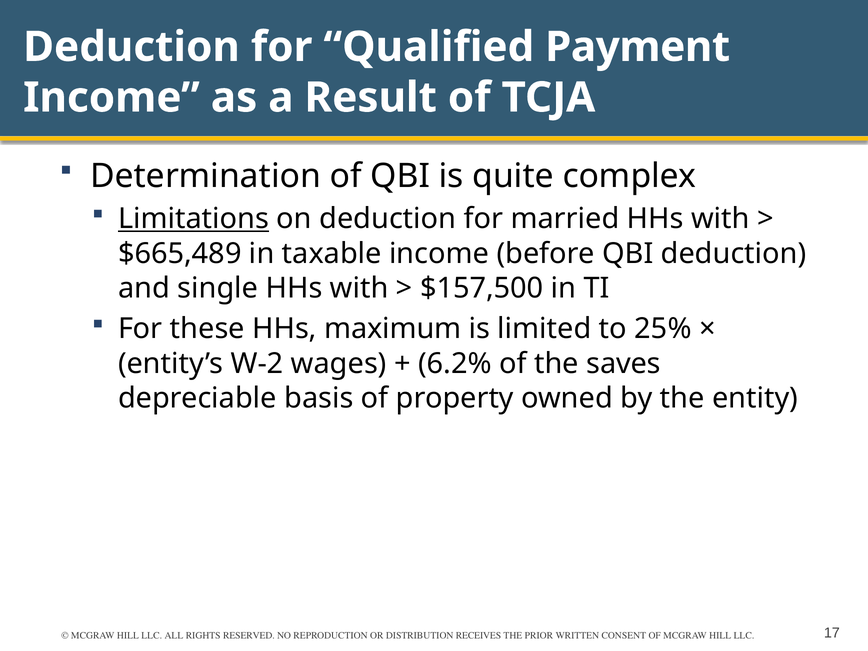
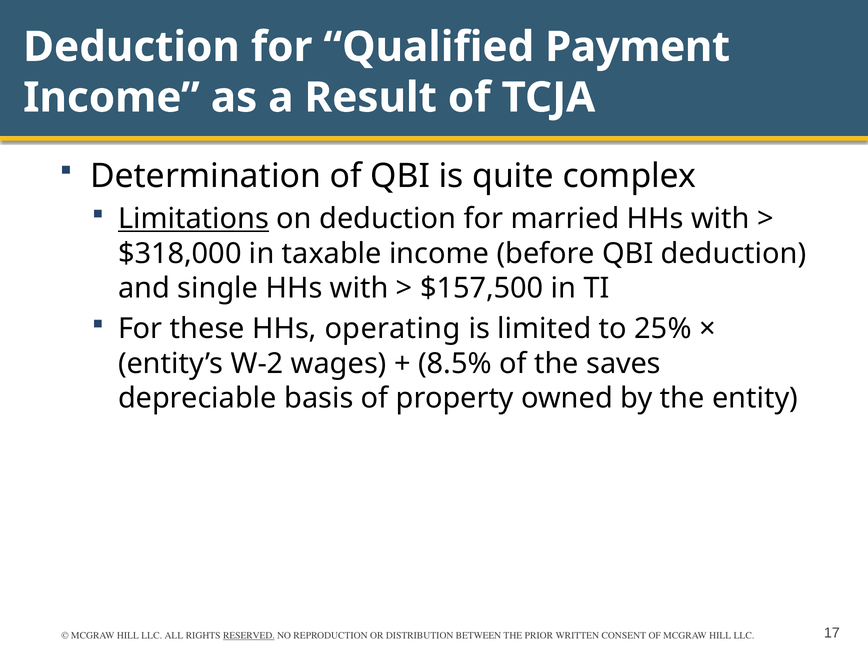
$665,489: $665,489 -> $318,000 (180, 254)
maximum: maximum -> operating (393, 329)
6.2%: 6.2% -> 8.5% (455, 364)
RESERVED underline: none -> present (249, 636)
RECEIVES: RECEIVES -> BETWEEN (478, 636)
